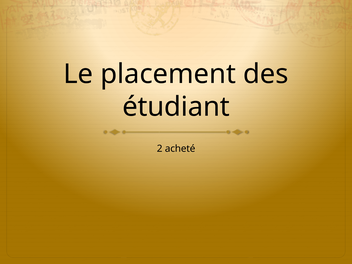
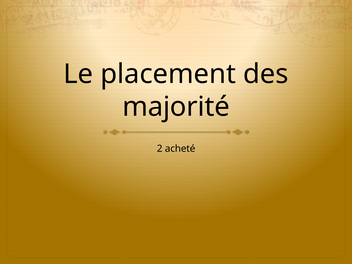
étudiant: étudiant -> majorité (176, 107)
